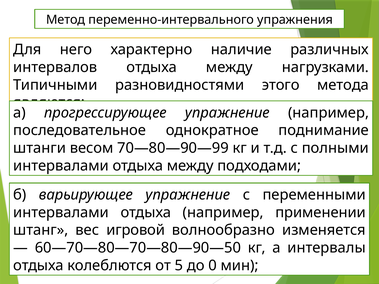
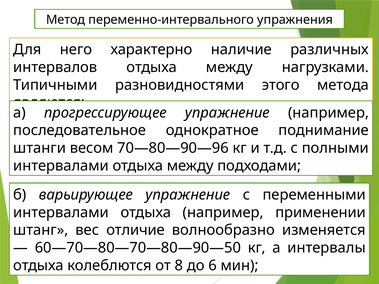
70—80—90—99: 70—80—90—99 -> 70—80—90—96 (173, 148)
игровой: игровой -> отличие (136, 230)
5: 5 -> 8 (179, 266)
0: 0 -> 6 (213, 266)
